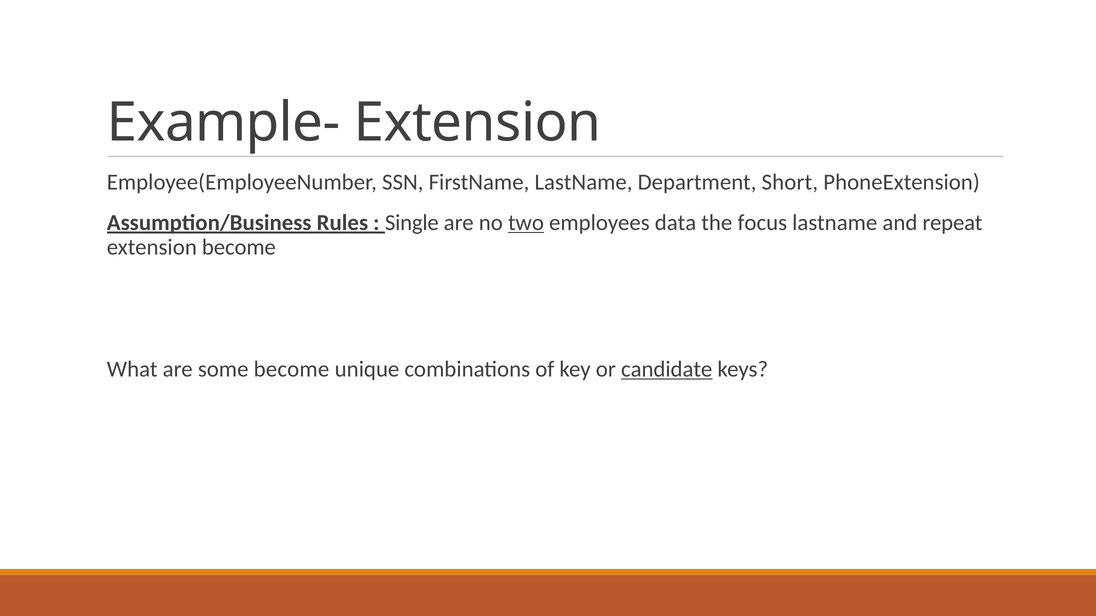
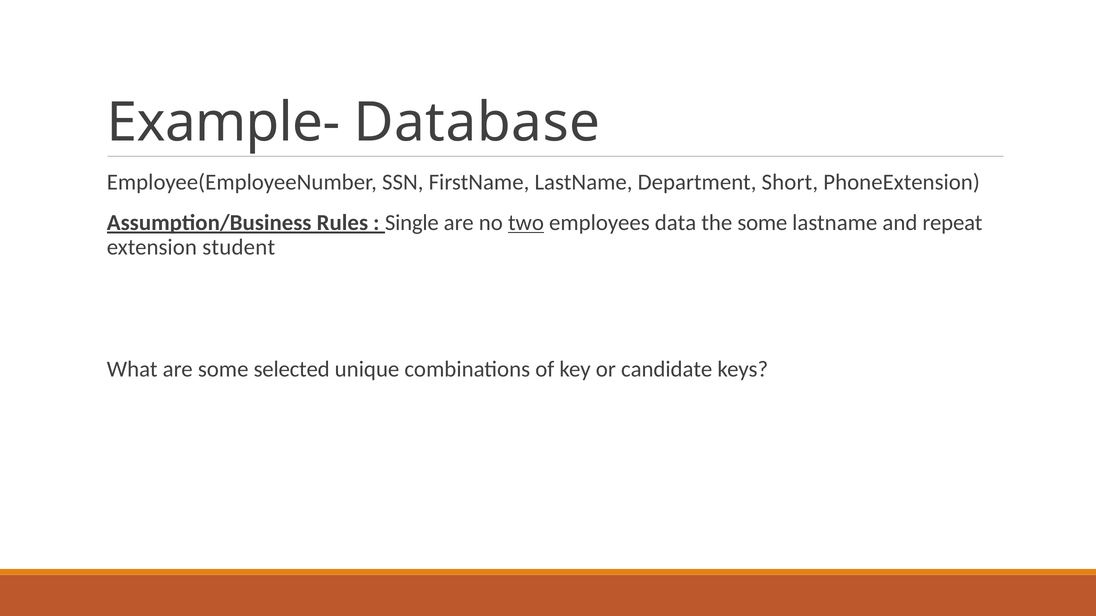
Example- Extension: Extension -> Database (477, 123)
the focus: focus -> some (762, 223)
extension become: become -> student (239, 248)
some become: become -> selected (292, 369)
candidate underline: present -> none (667, 369)
